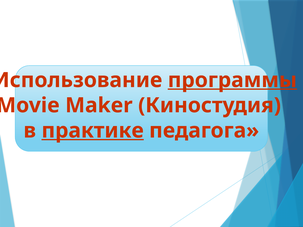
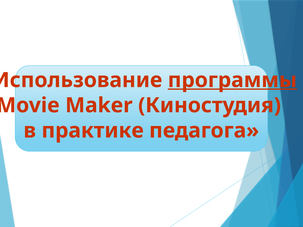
практике underline: present -> none (93, 131)
